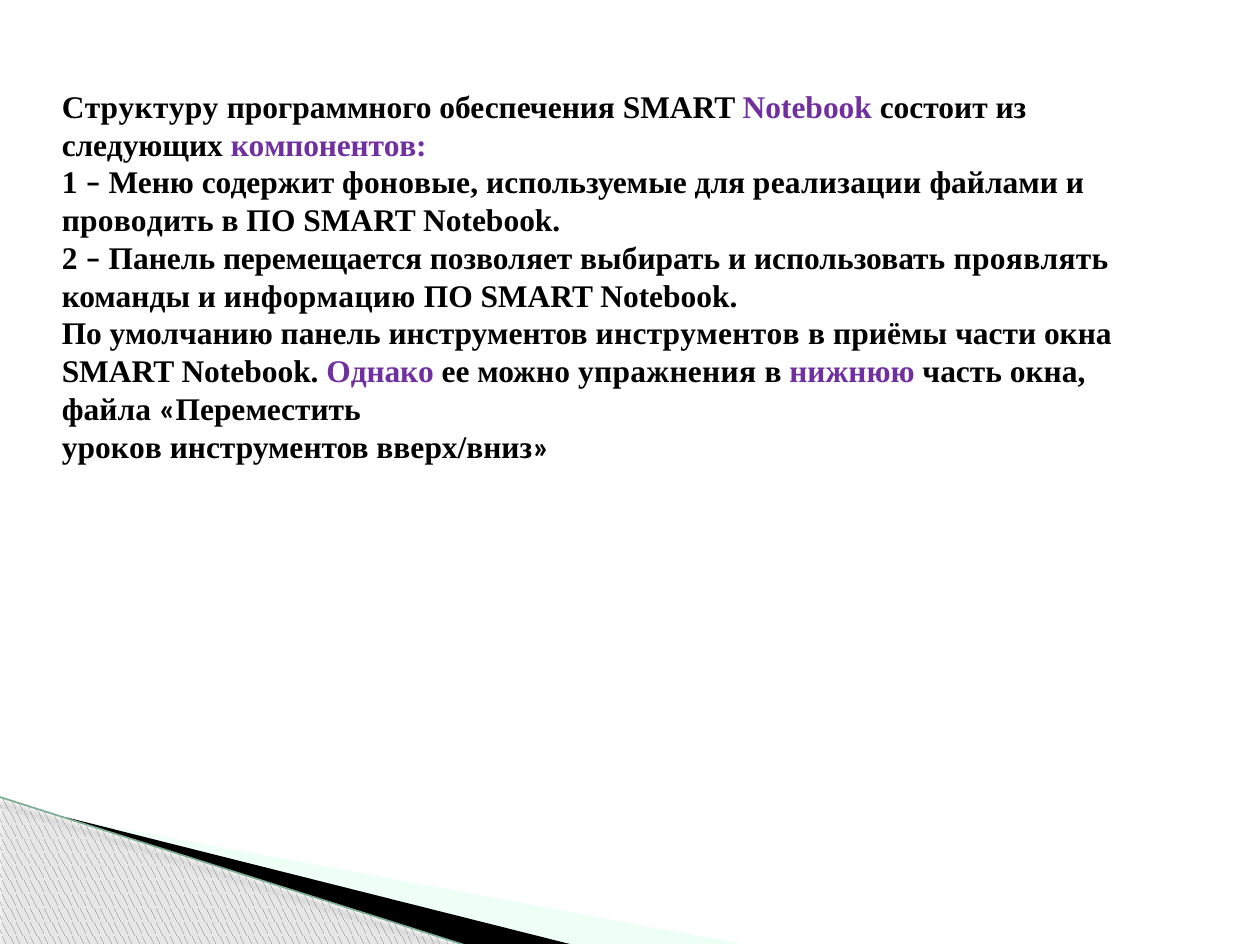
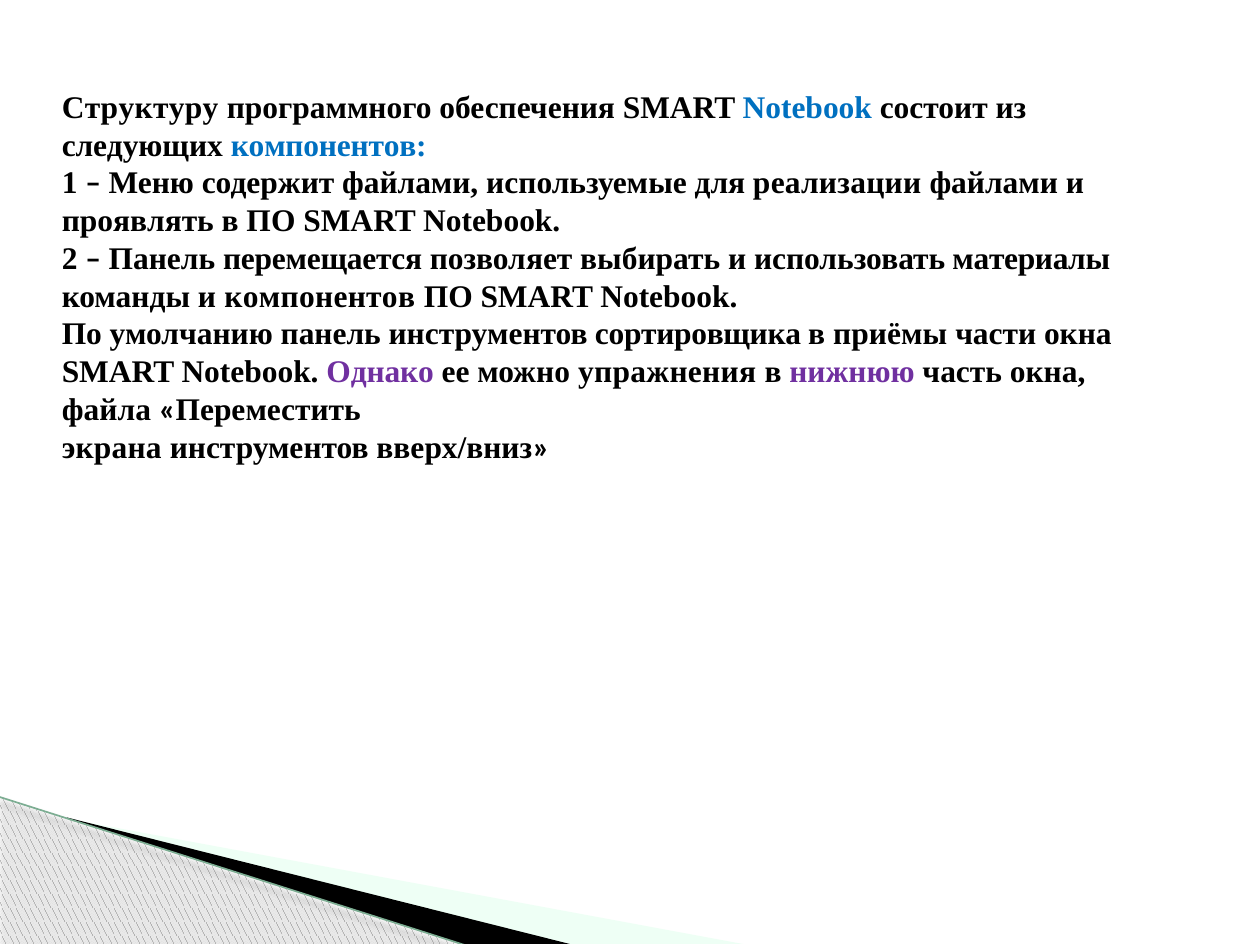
Notebook colour: purple -> blue (807, 108)
компонентов colour: purple -> blue (329, 146)
содержит фоновые: фоновые -> файлами (410, 183)
проводить: проводить -> проявлять (138, 221)
проявлять: проявлять -> материалы (1031, 259)
и информацию: информацию -> компонентов (320, 297)
инструментов инструментов: инструментов -> сортировщика (698, 335)
уроков: уроков -> экрана (112, 448)
